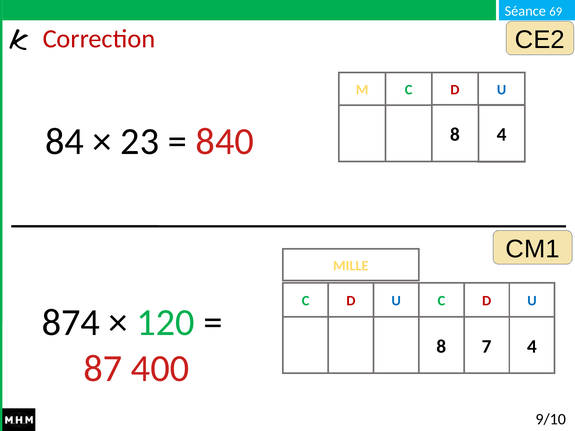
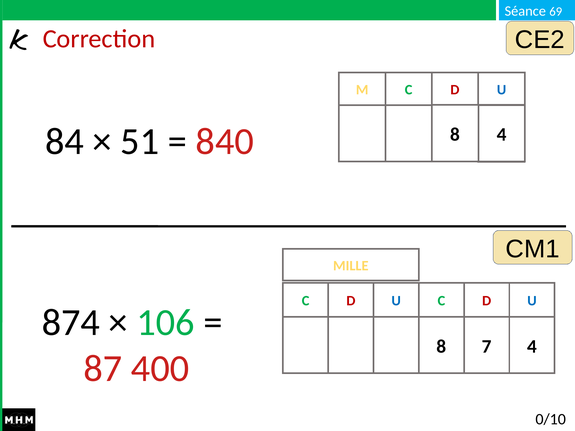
23: 23 -> 51 (140, 142)
120: 120 -> 106 (166, 323)
9/10: 9/10 -> 0/10 (551, 419)
